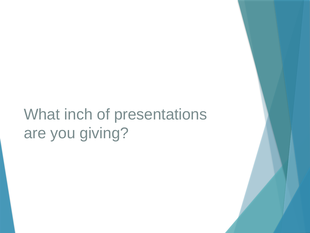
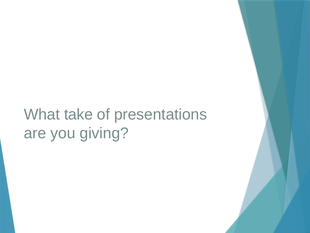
inch: inch -> take (78, 114)
